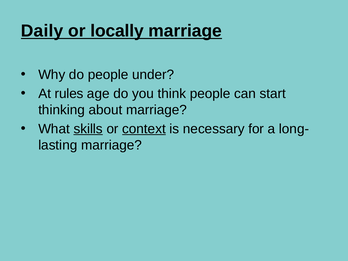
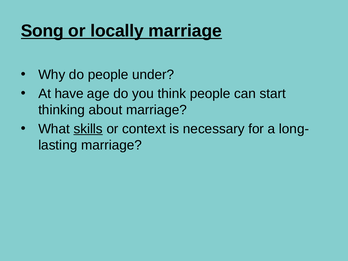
Daily: Daily -> Song (42, 31)
rules: rules -> have (69, 94)
context underline: present -> none (144, 129)
